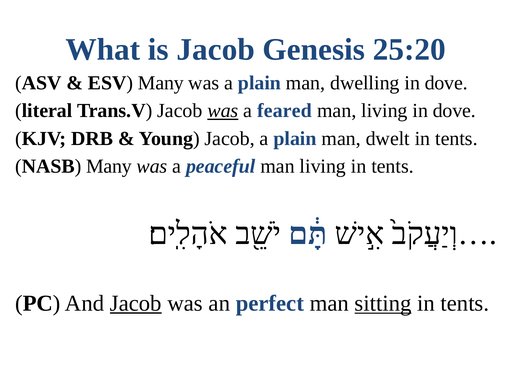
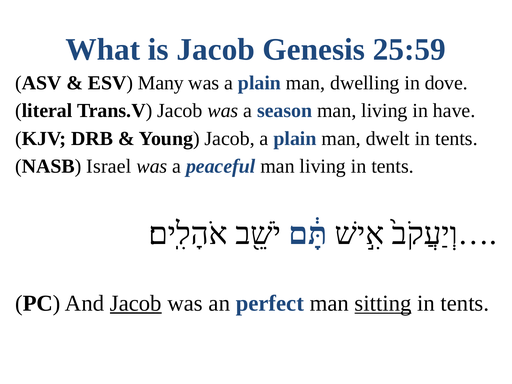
25:20: 25:20 -> 25:59 (409, 50)
was underline: present -> none (223, 111)
feared: feared -> season (285, 111)
living in dove: dove -> have (454, 111)
NASB Many: Many -> Israel (109, 166)
